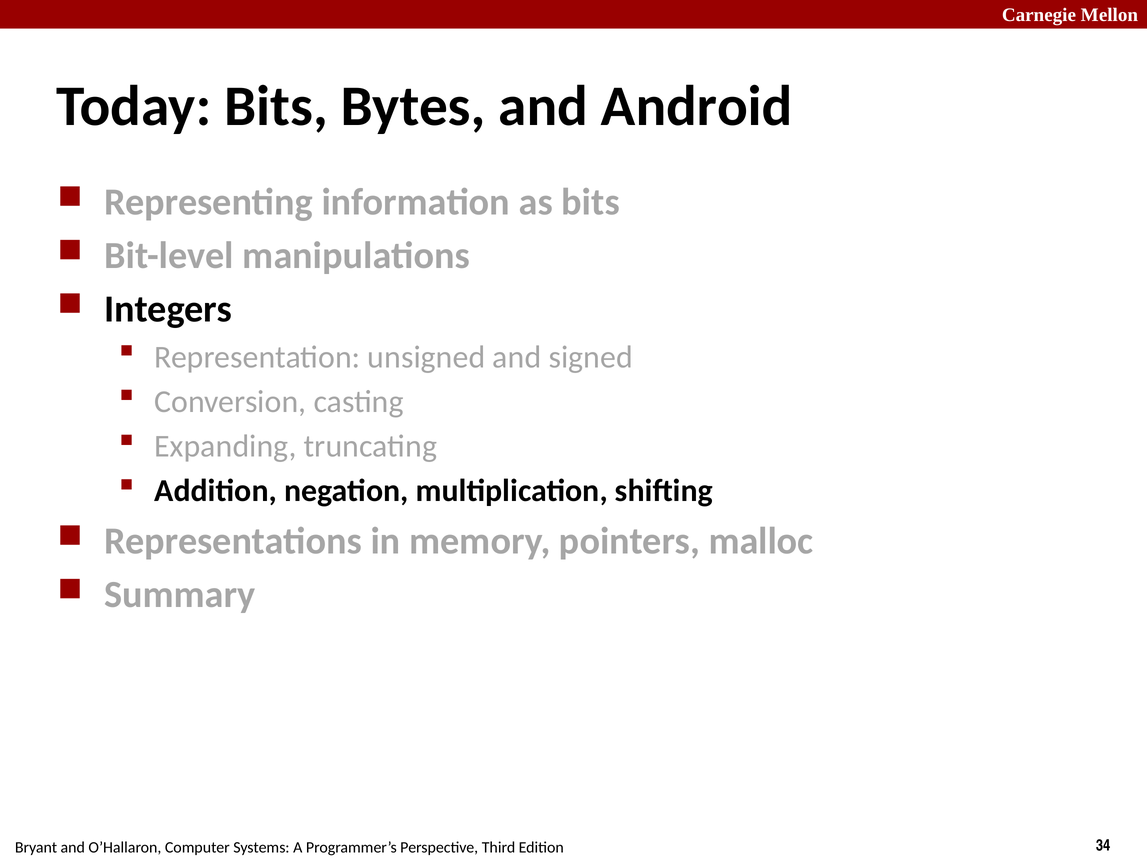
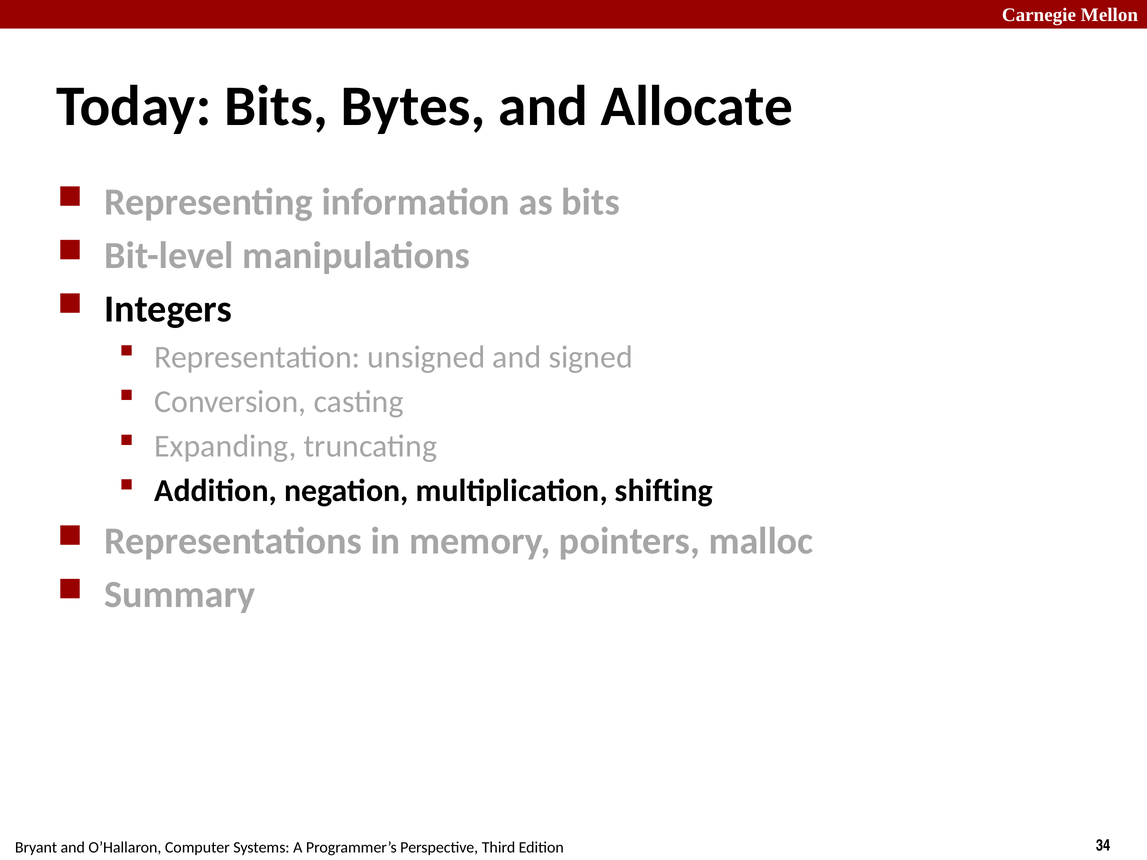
Android: Android -> Allocate (697, 106)
